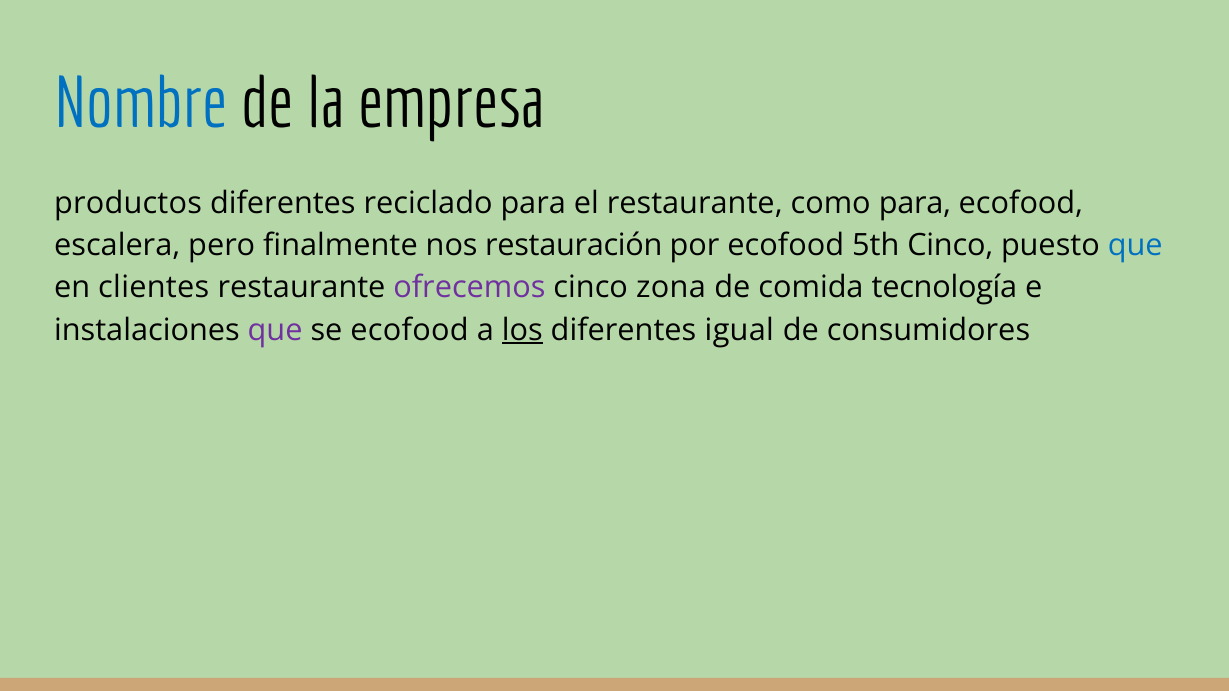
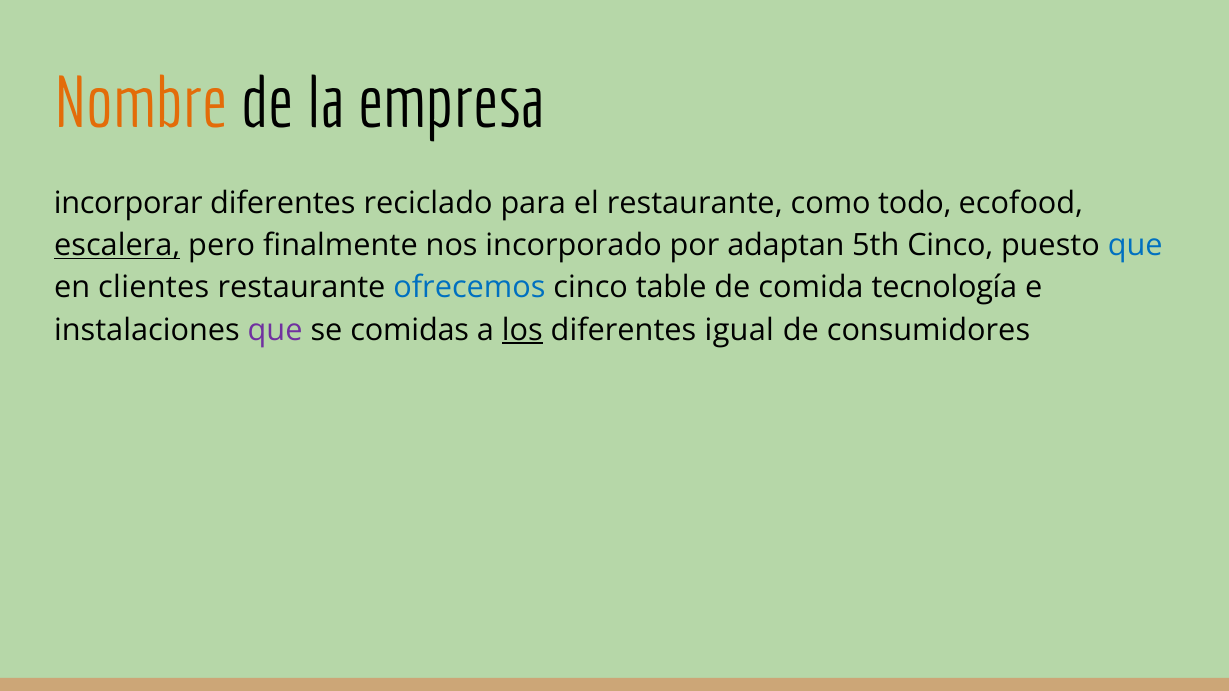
Nombre colour: blue -> orange (141, 104)
productos: productos -> incorporar (128, 203)
como para: para -> todo (915, 203)
escalera underline: none -> present (117, 245)
restauración: restauración -> incorporado (574, 245)
por ecofood: ecofood -> adaptan (786, 245)
ofrecemos colour: purple -> blue (469, 288)
zona: zona -> table (671, 288)
se ecofood: ecofood -> comidas (410, 330)
